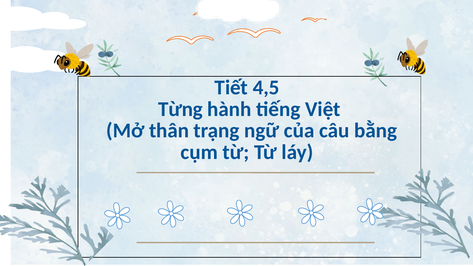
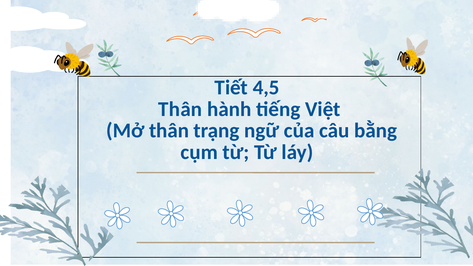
Từng: Từng -> Thân (180, 109)
